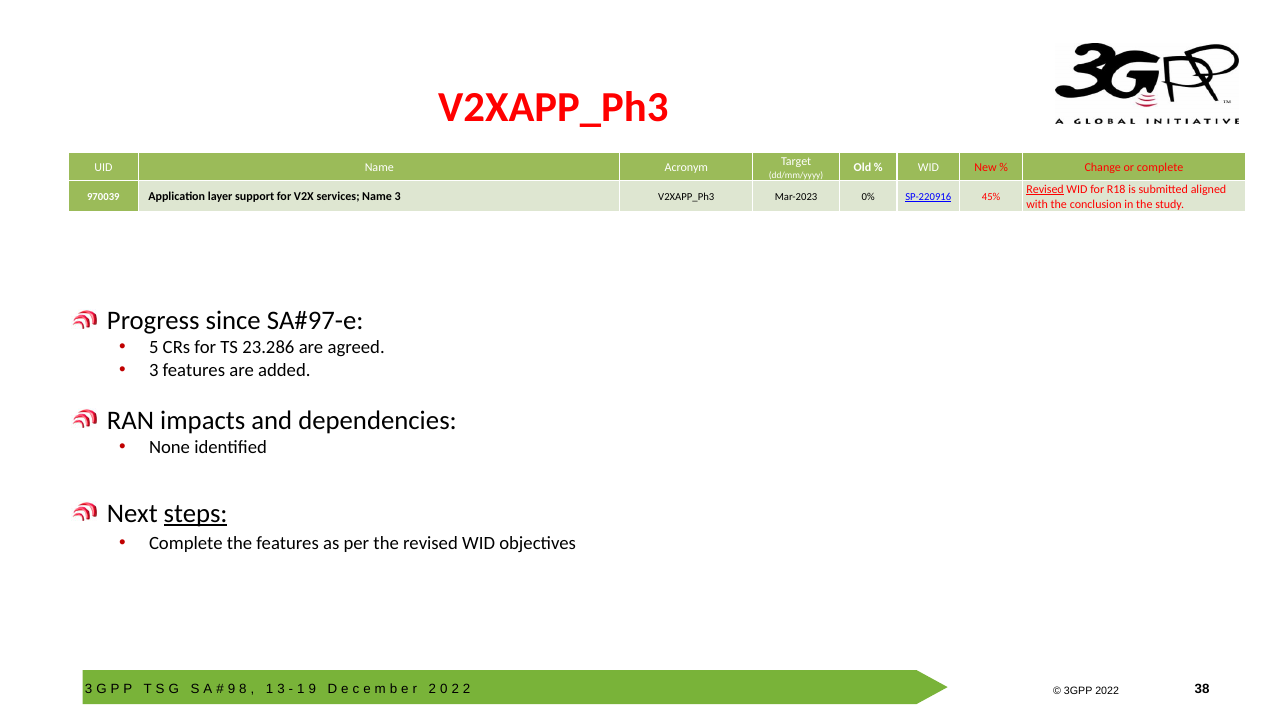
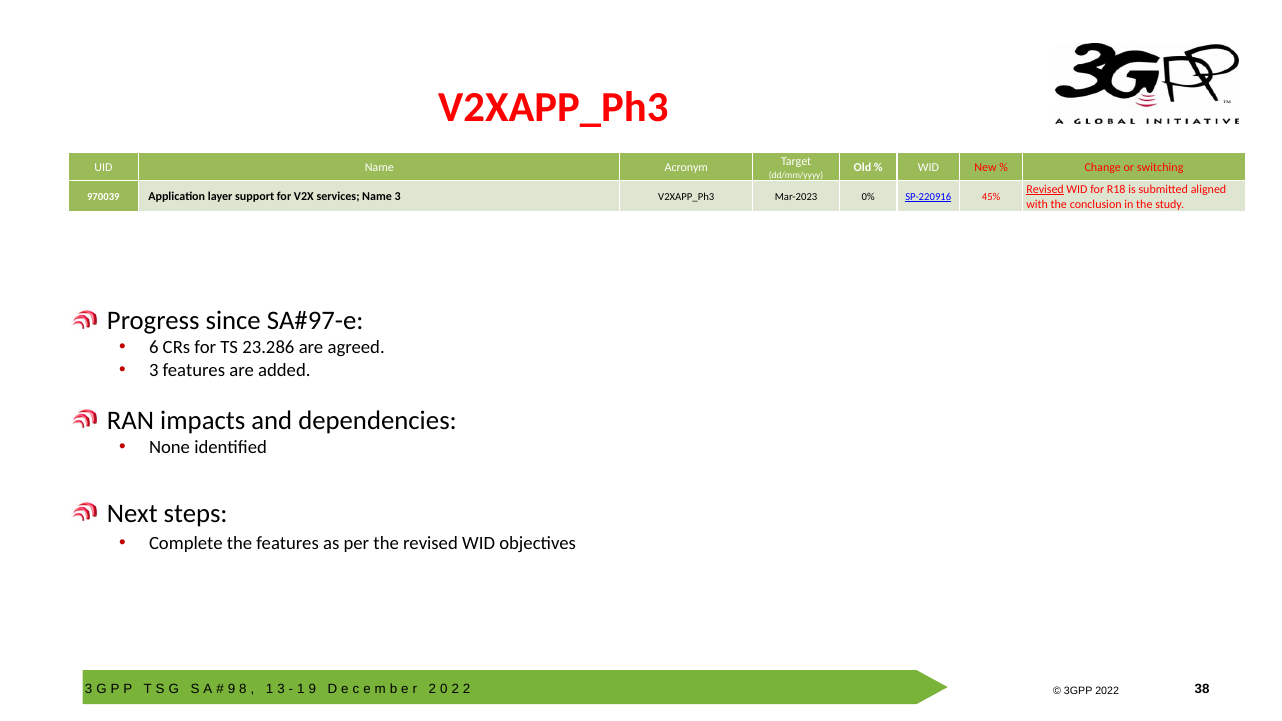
or complete: complete -> switching (1160, 167)
5: 5 -> 6 (154, 348)
steps underline: present -> none (196, 513)
